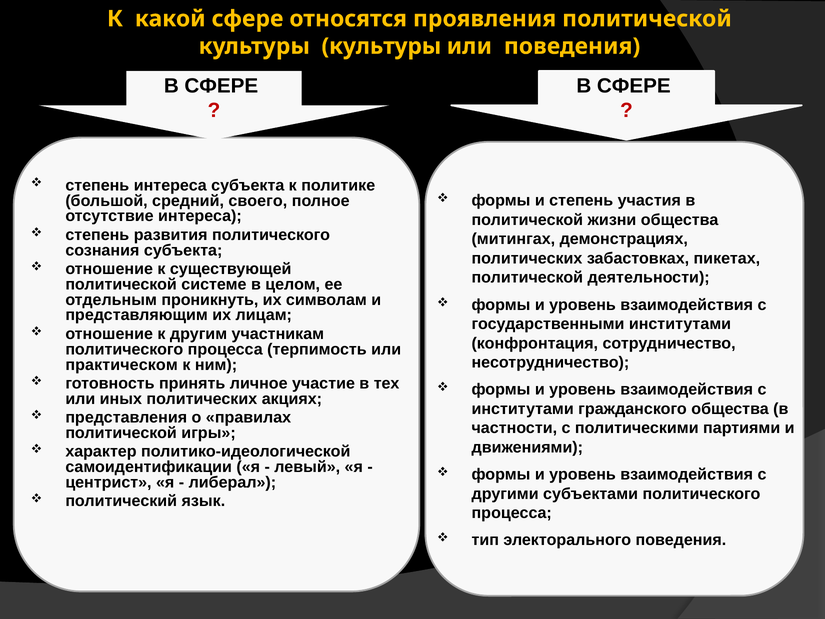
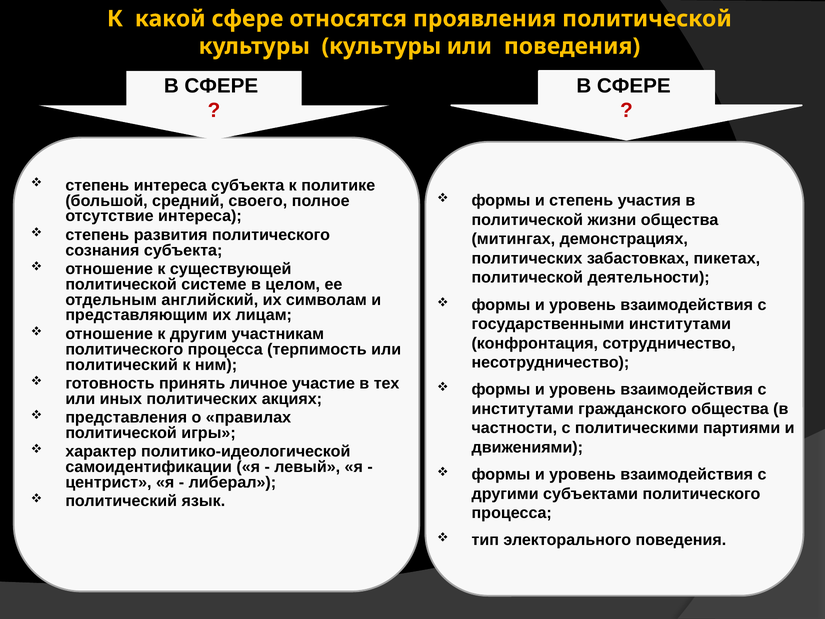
проникнуть: проникнуть -> английский (210, 300)
практическом: практическом -> политический (122, 365)
